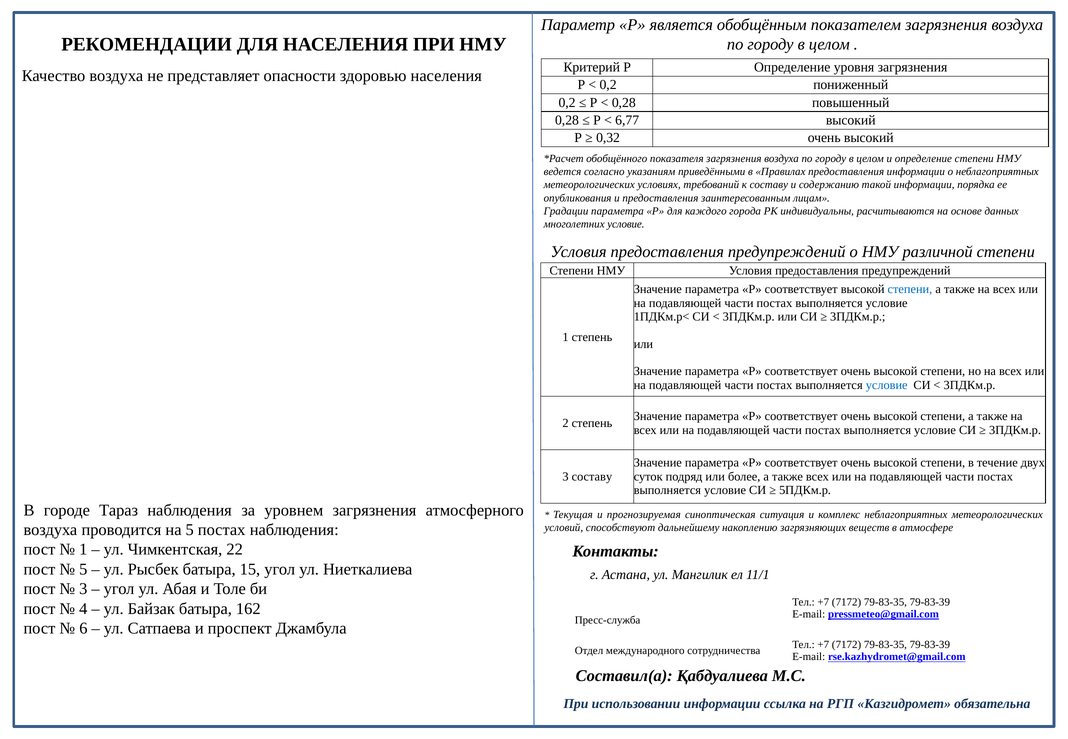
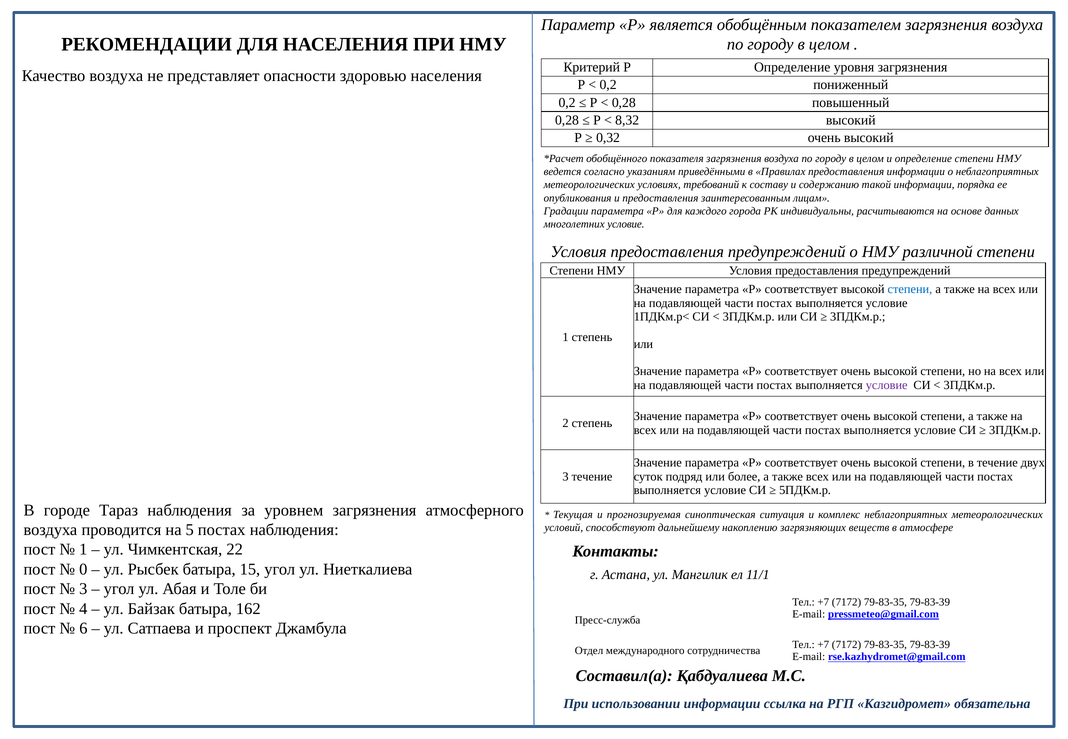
6,77: 6,77 -> 8,32 (627, 120)
условие colour: blue -> purple (887, 385)
3 составу: составу -> течение (592, 477)
5: 5 -> 0 (83, 570)
